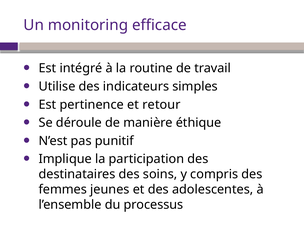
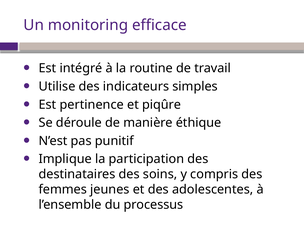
retour: retour -> piqûre (162, 105)
